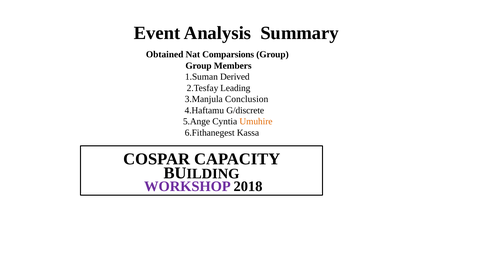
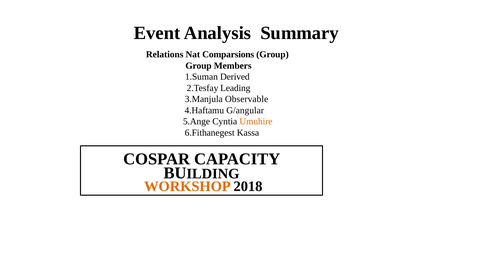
Obtained: Obtained -> Relations (165, 55)
Conclusion: Conclusion -> Observable (247, 99)
G/discrete: G/discrete -> G/angular (245, 110)
WORKSHOP colour: purple -> orange (187, 186)
